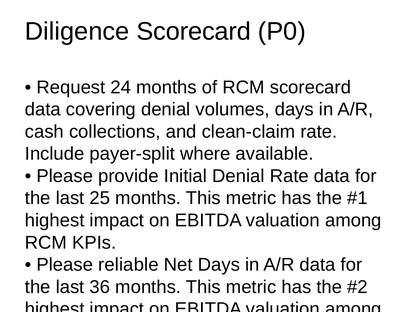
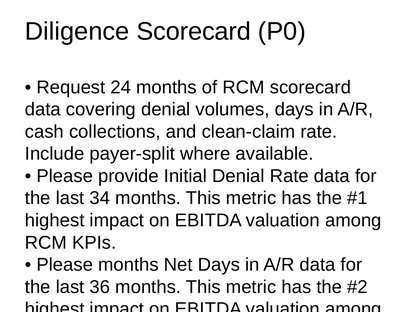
25: 25 -> 34 (100, 198)
Please reliable: reliable -> months (128, 265)
